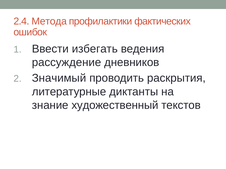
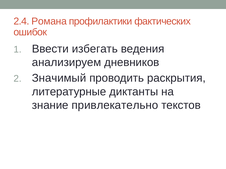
Метода: Метода -> Романа (49, 21)
рассуждение: рассуждение -> анализируем (67, 63)
художественный: художественный -> привлекательно (115, 105)
